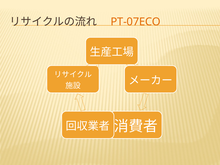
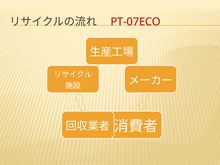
PT-07ECO colour: orange -> red (136, 22)
